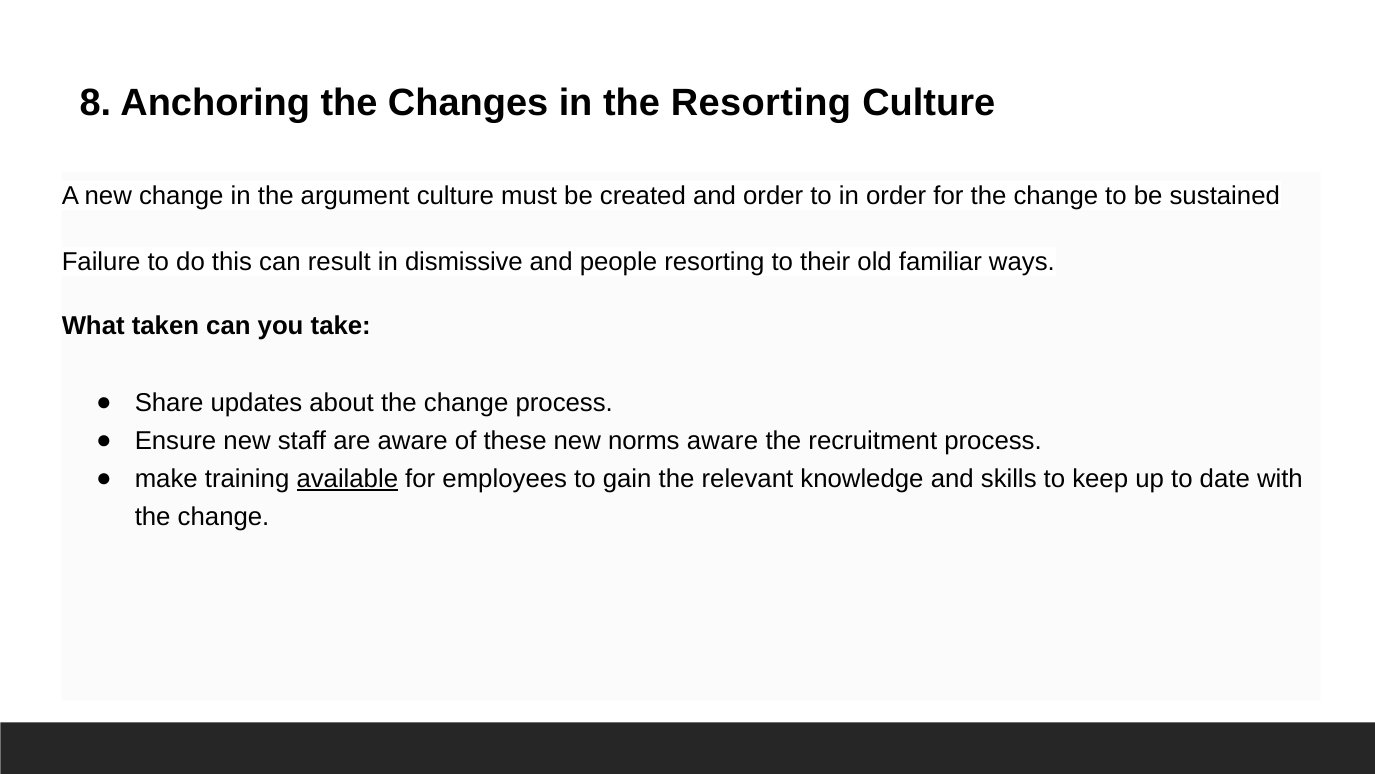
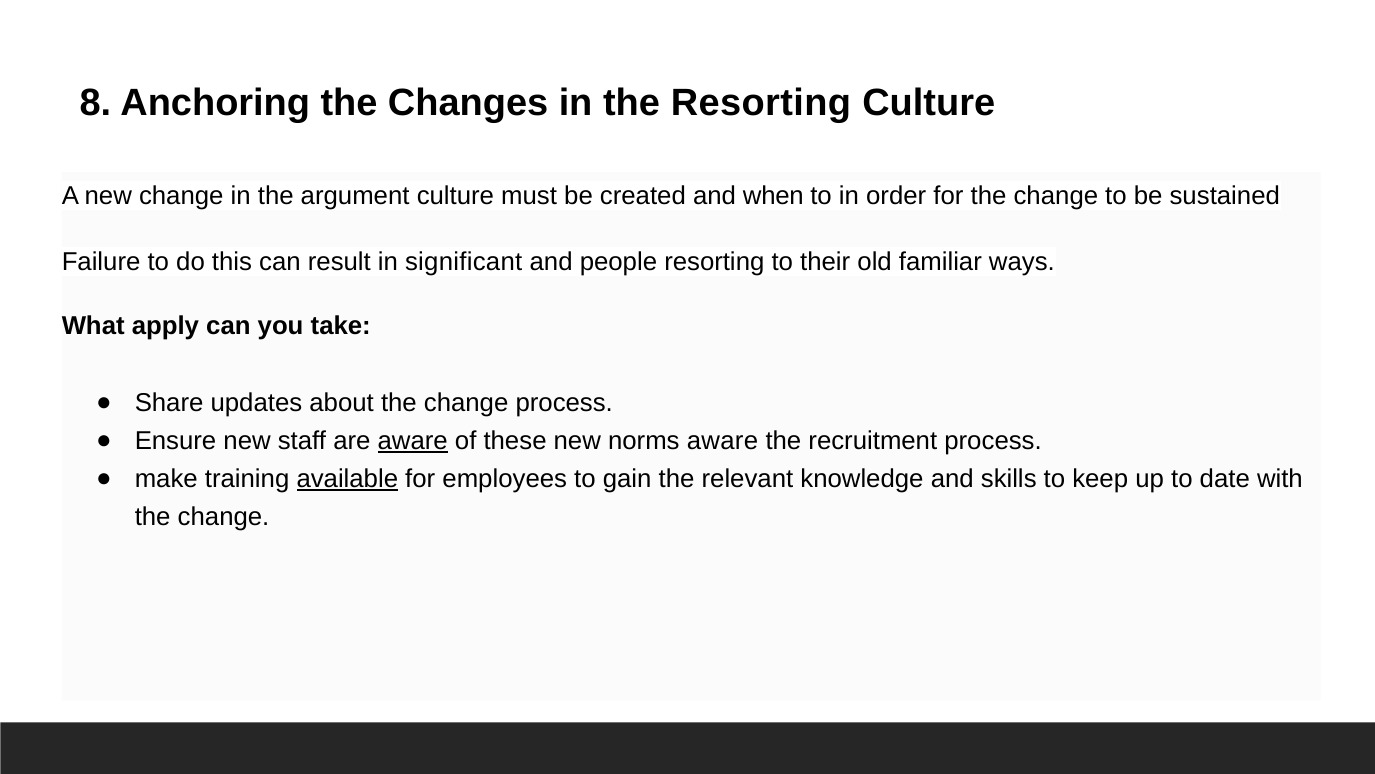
and order: order -> when (773, 196)
dismissive: dismissive -> significant (464, 261)
taken: taken -> apply (165, 326)
aware underline: none -> present (413, 441)
